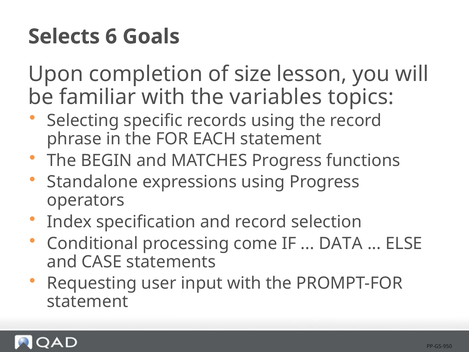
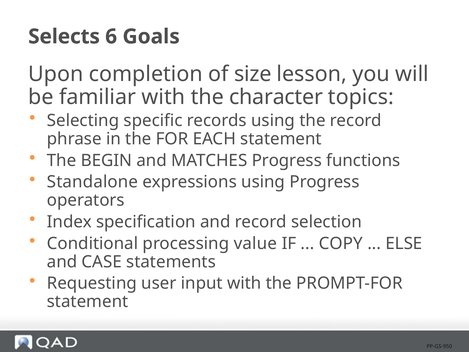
variables: variables -> character (276, 97)
come: come -> value (255, 243)
DATA: DATA -> COPY (341, 243)
